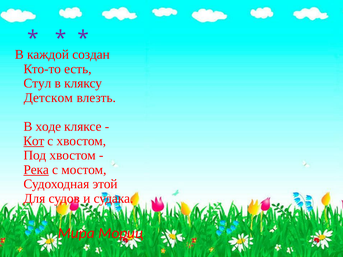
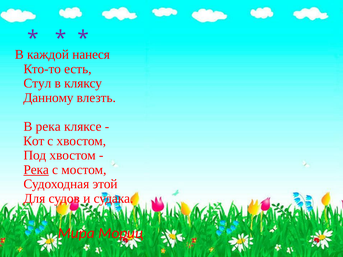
создан: создан -> нанеся (91, 55)
Детском: Детском -> Данному (48, 98)
В ходе: ходе -> река (48, 127)
Кот underline: present -> none (34, 141)
